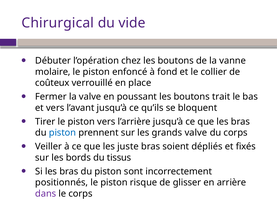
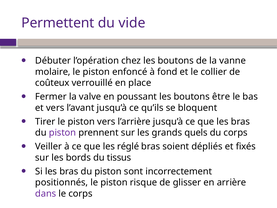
Chirurgical: Chirurgical -> Permettent (58, 23)
trait: trait -> être (221, 97)
piston colour: blue -> purple (62, 133)
grands valve: valve -> quels (196, 133)
juste: juste -> réglé (128, 146)
